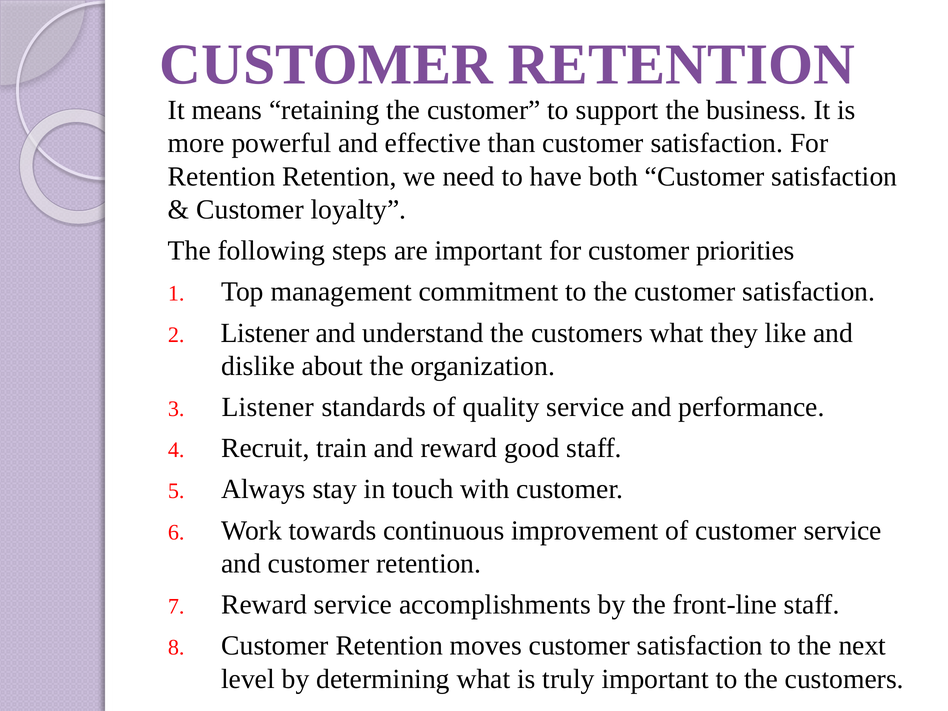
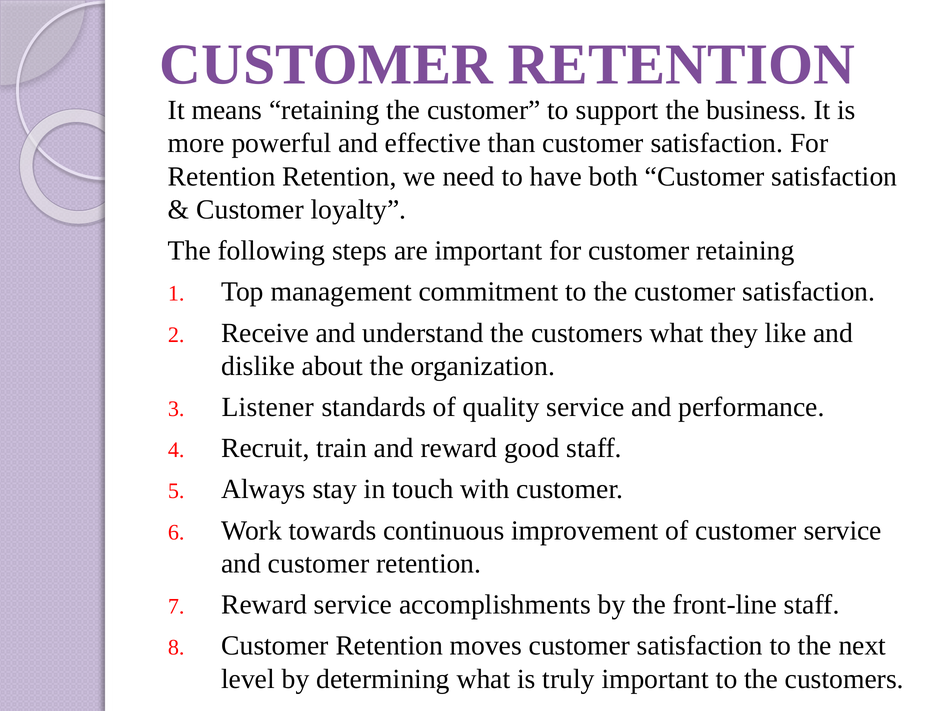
customer priorities: priorities -> retaining (745, 251)
Listener: Listener -> Receive (265, 333)
